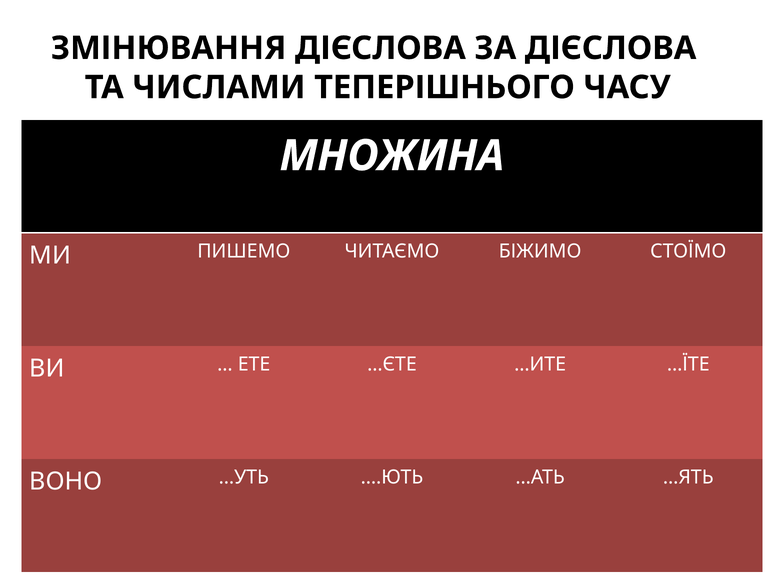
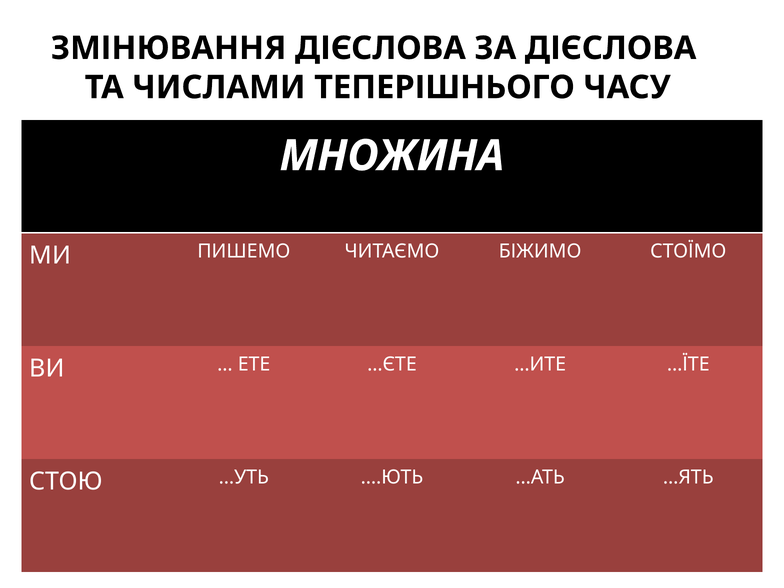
ВОНО: ВОНО -> СТОЮ (66, 481)
